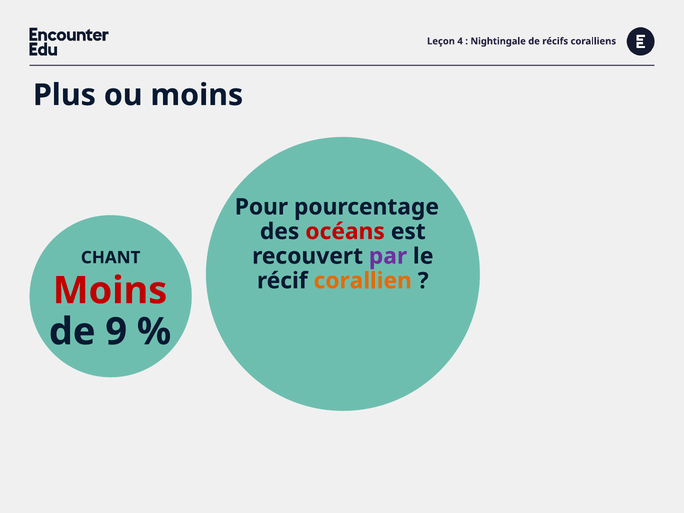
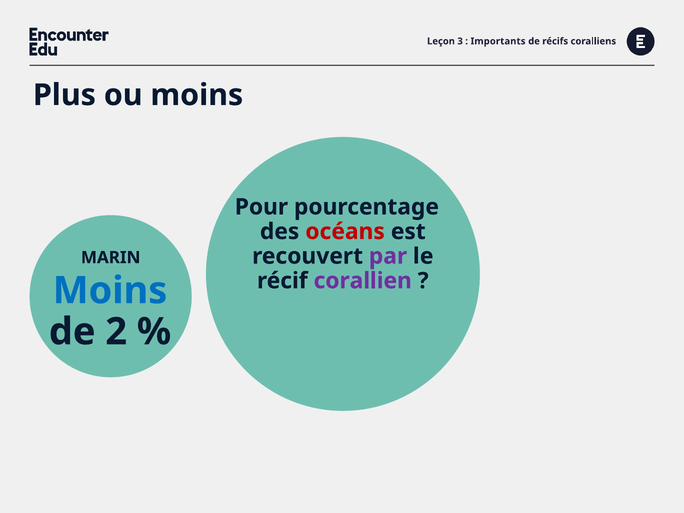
4: 4 -> 3 (460, 41)
Nightingale: Nightingale -> Importants (498, 41)
CHANT: CHANT -> MARIN (111, 258)
corallien colour: orange -> purple (363, 281)
Moins colour: red -> blue (110, 291)
9: 9 -> 2 (116, 332)
